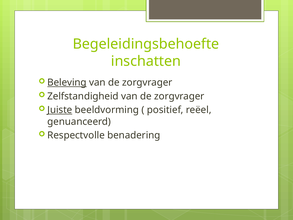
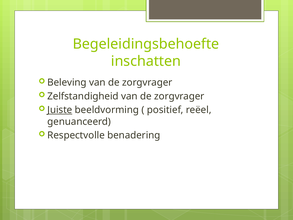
Beleving underline: present -> none (67, 82)
